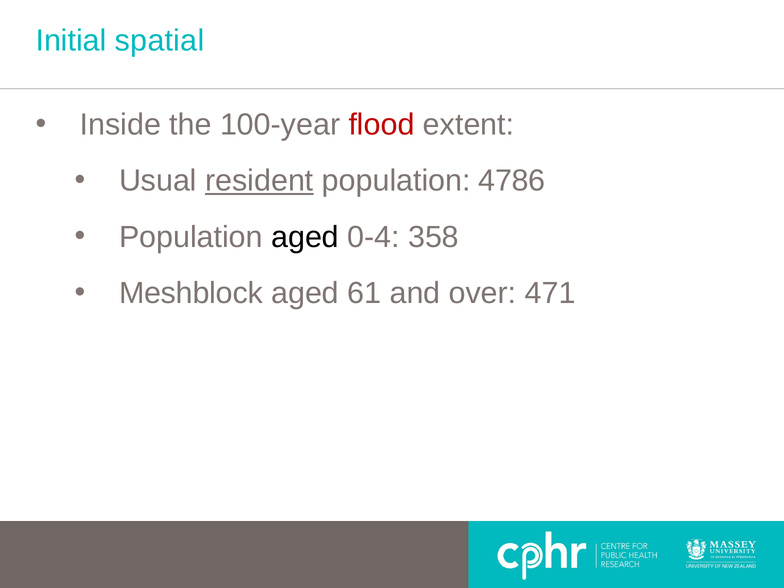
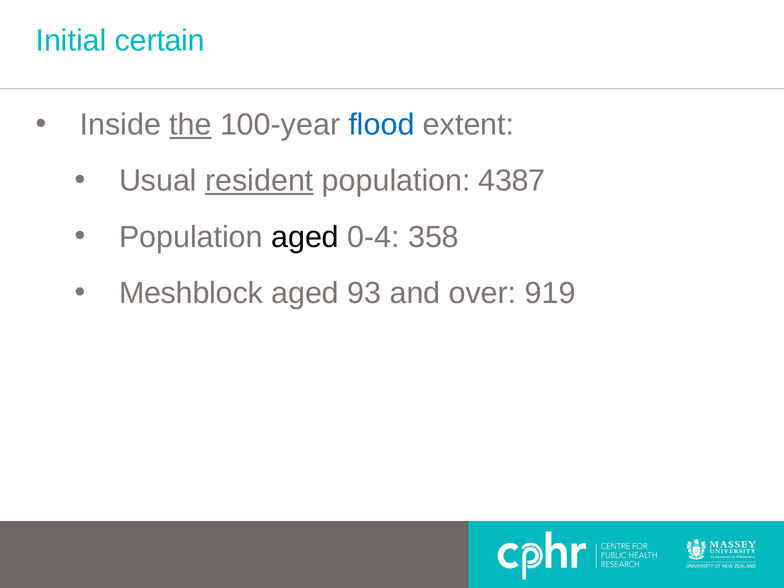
spatial: spatial -> certain (160, 41)
the underline: none -> present (191, 125)
flood colour: red -> blue (382, 125)
4786: 4786 -> 4387 (512, 181)
61: 61 -> 93 (364, 293)
471: 471 -> 919 (550, 293)
